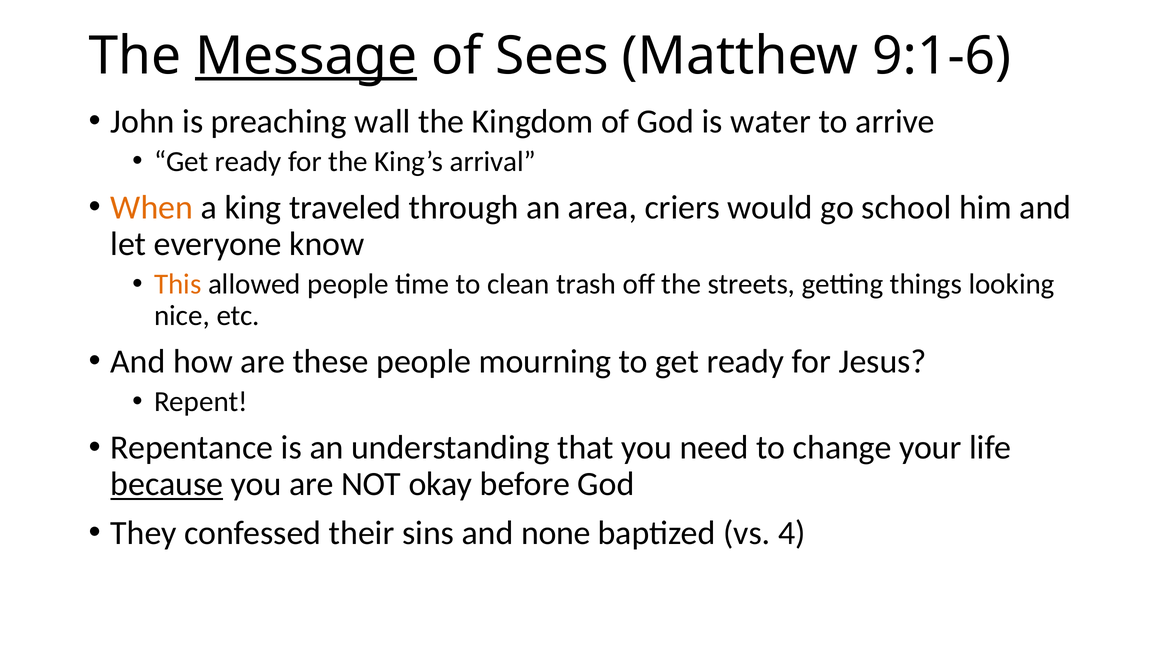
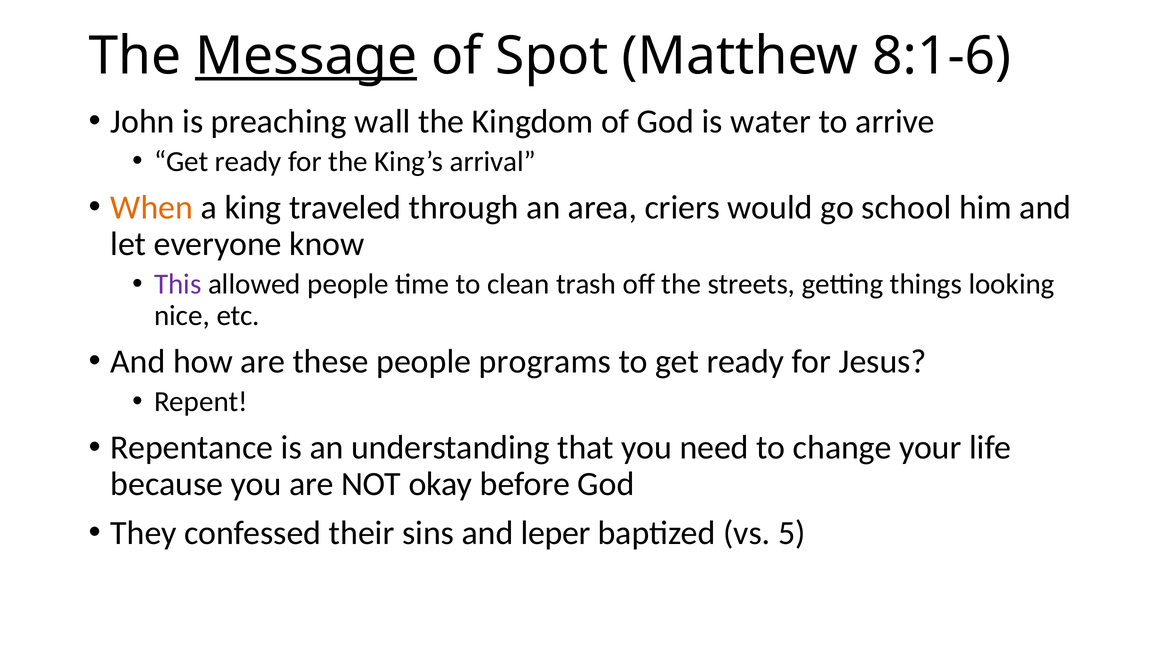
Sees: Sees -> Spot (552, 56)
9:1-6: 9:1-6 -> 8:1-6 (942, 56)
This colour: orange -> purple (178, 284)
mourning: mourning -> programs (545, 362)
because underline: present -> none (167, 484)
none: none -> leper (556, 533)
4: 4 -> 5 (792, 533)
